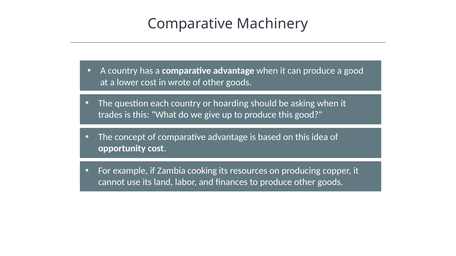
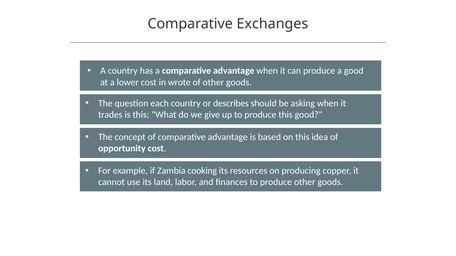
Machinery: Machinery -> Exchanges (272, 24)
hoarding: hoarding -> describes (231, 104)
